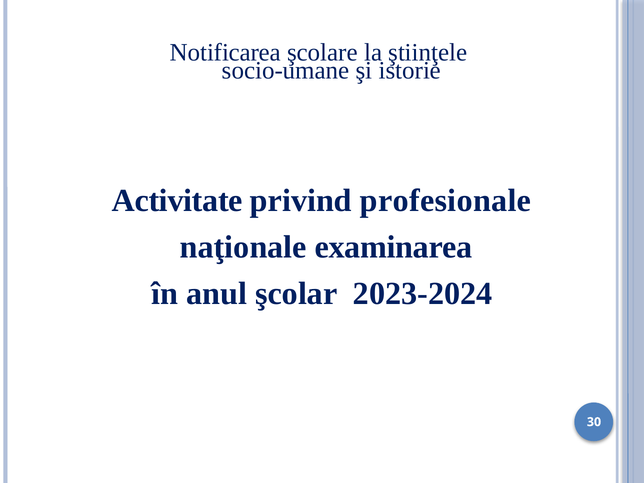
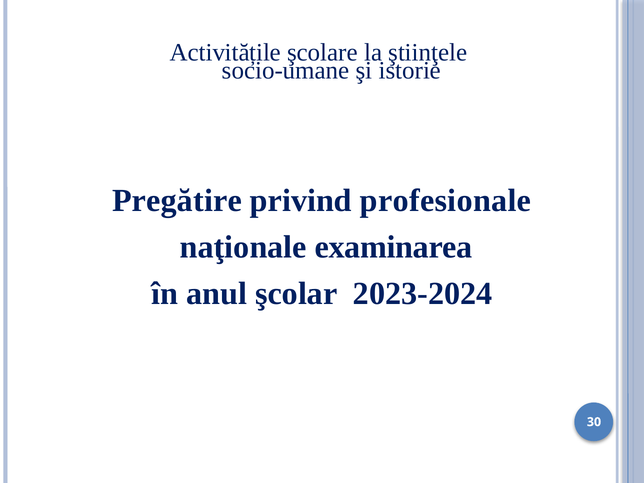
Notificarea: Notificarea -> Activitățile (225, 52)
Activitate: Activitate -> Pregătire (177, 201)
